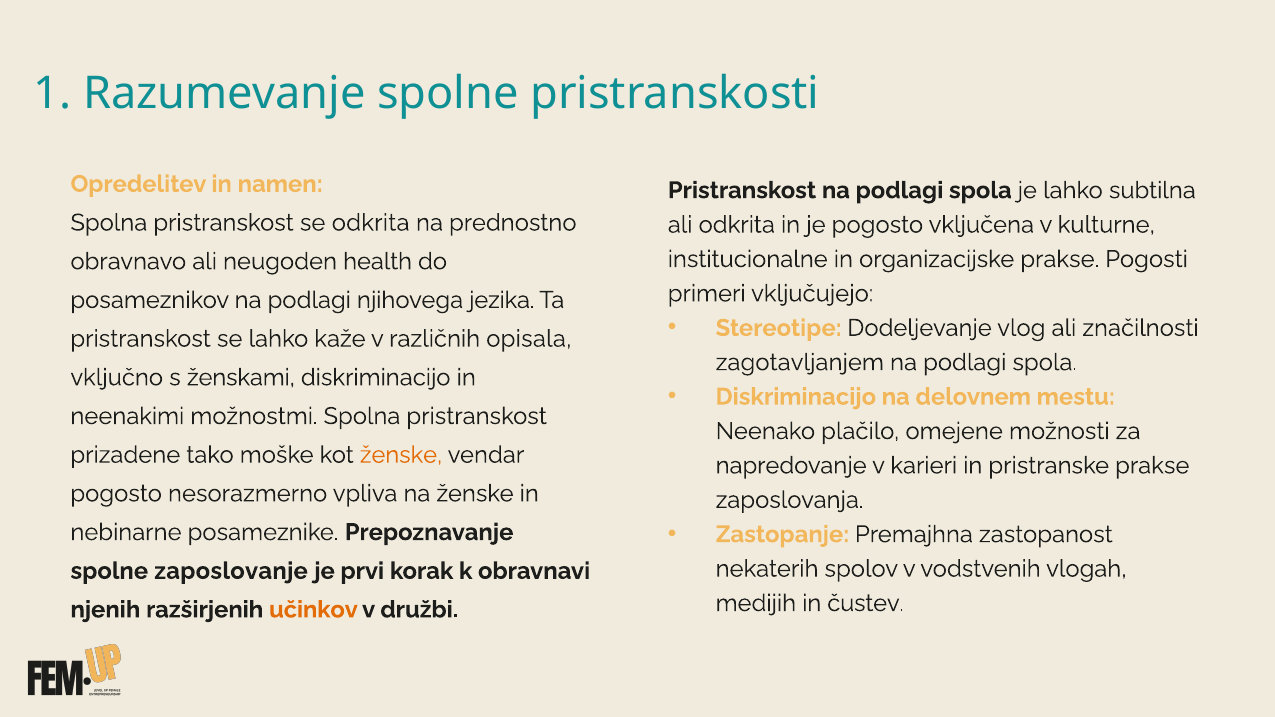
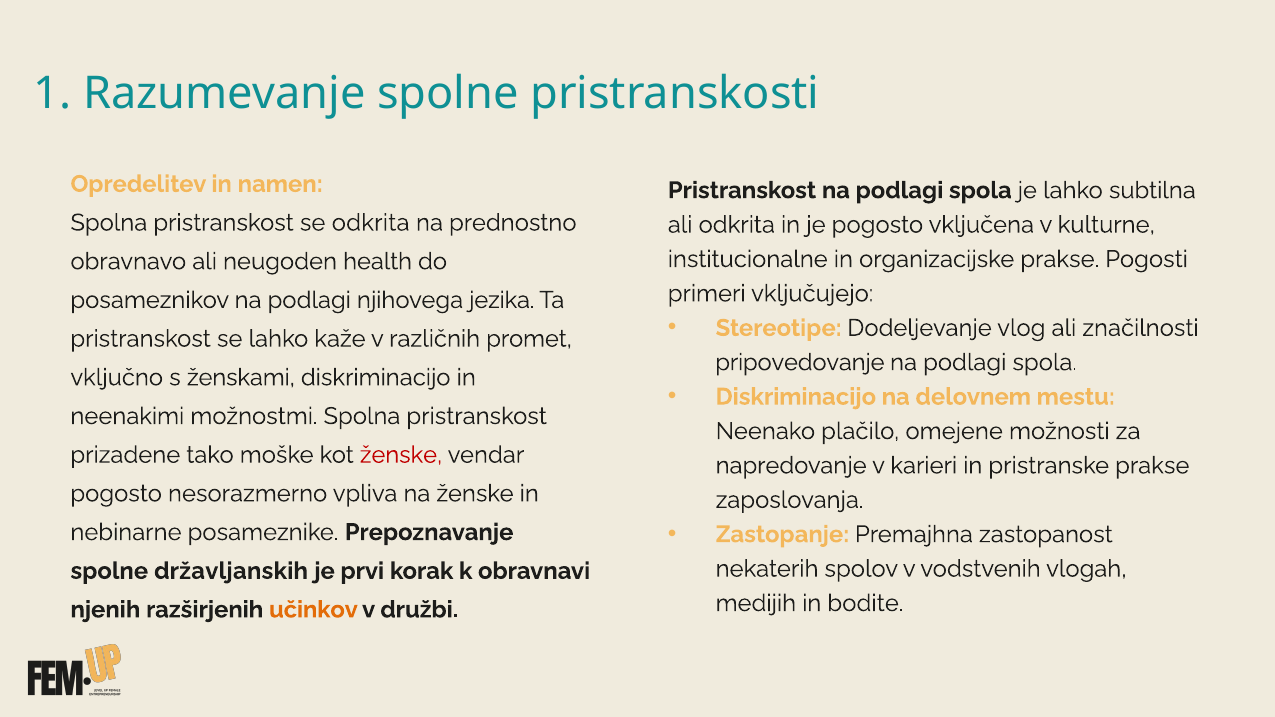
opisala: opisala -> promet (529, 339)
zagotavljanjem: zagotavljanjem -> pripovedovanje (800, 362)
ženske colour: orange -> red (401, 455)
zaposlovanje: zaposlovanje -> državljanskih (231, 571)
čustev: čustev -> bodite (865, 603)
